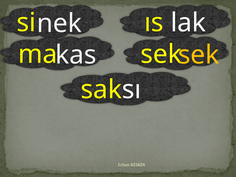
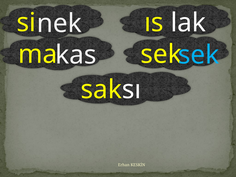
sek colour: yellow -> light blue (199, 55)
